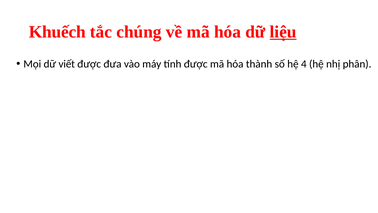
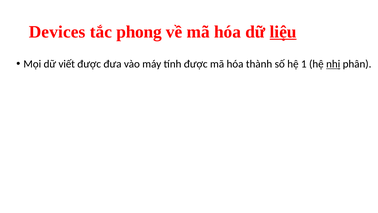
Khuếch: Khuếch -> Devices (57, 32)
chúng: chúng -> phong (139, 32)
4: 4 -> 1 (304, 64)
nhị underline: none -> present (333, 64)
